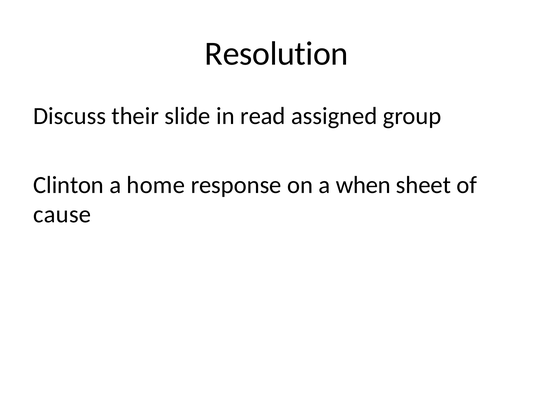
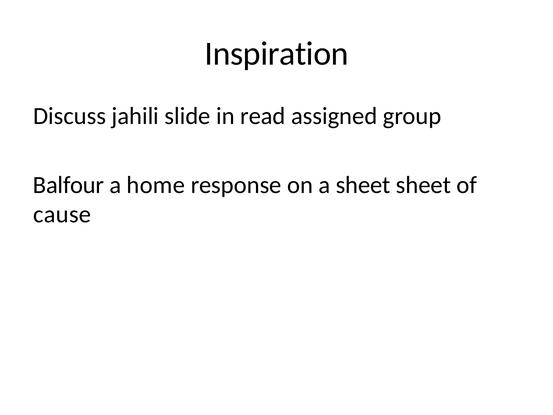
Resolution: Resolution -> Inspiration (277, 54)
their: their -> jahili (135, 116)
Clinton: Clinton -> Balfour (69, 185)
a when: when -> sheet (363, 185)
